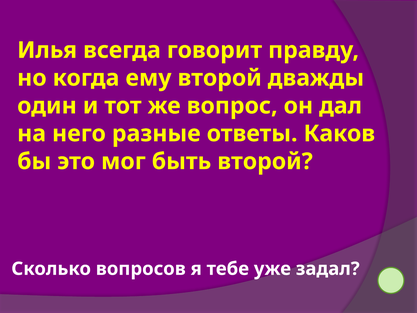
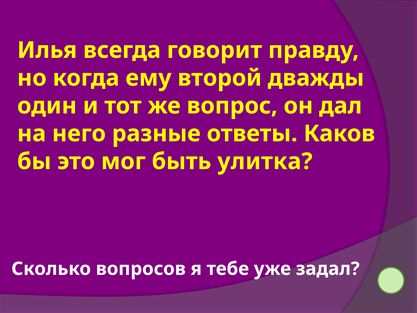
быть второй: второй -> улитка (265, 161)
